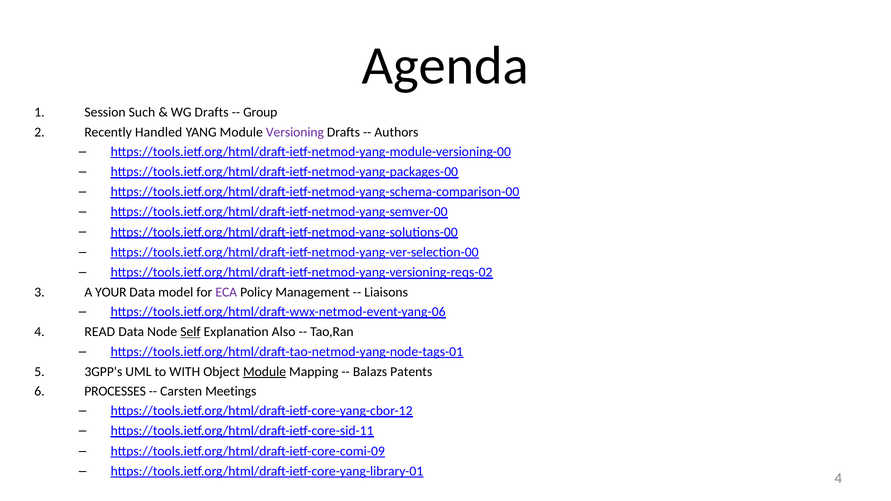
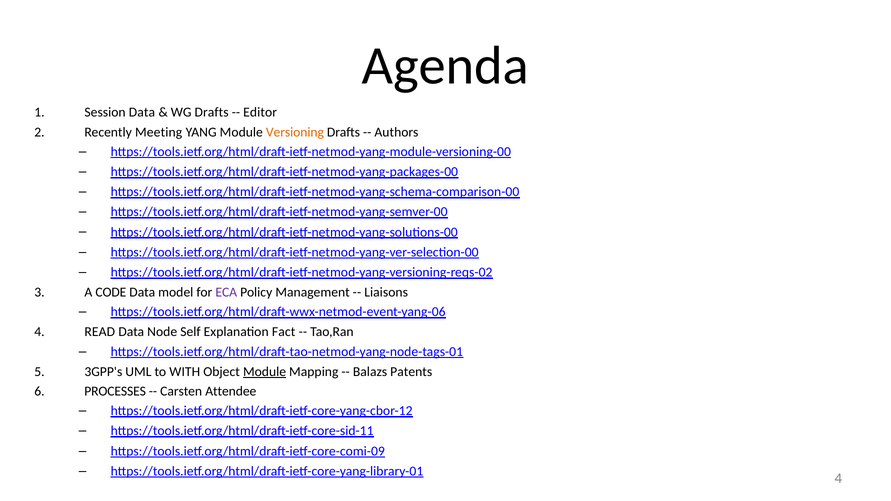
Session Such: Such -> Data (142, 112)
Group: Group -> Editor (260, 112)
Handled: Handled -> Meeting (159, 132)
Versioning colour: purple -> orange (295, 132)
YOUR: YOUR -> CODE (111, 292)
Self underline: present -> none (190, 332)
Also: Also -> Fact (284, 332)
Meetings: Meetings -> Attendee (231, 391)
